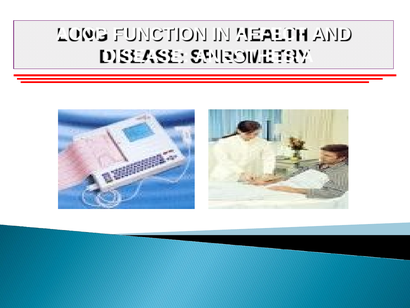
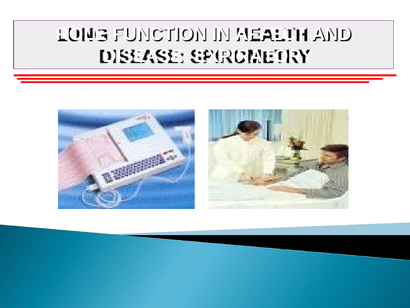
ACCP: ACCP -> ROLE (82, 34)
ANESTHESIA: ANESTHESIA -> EXPIRATORY (254, 56)
